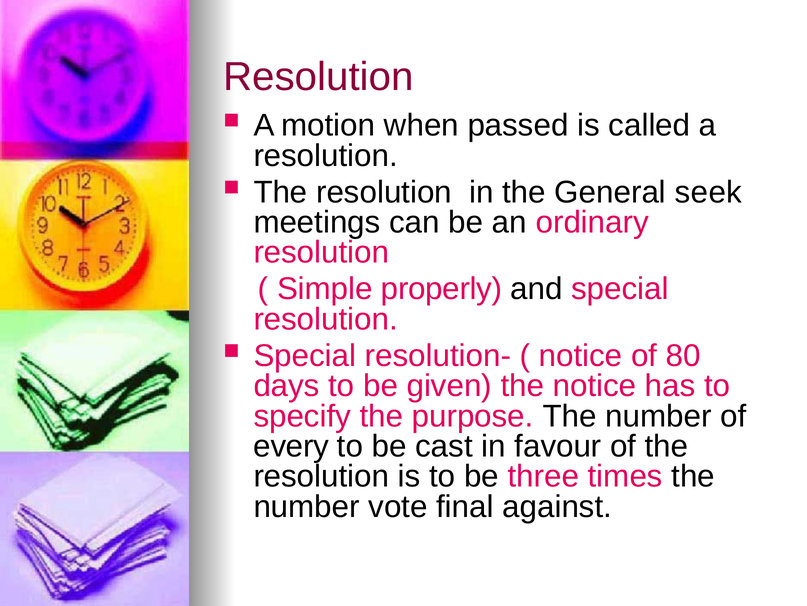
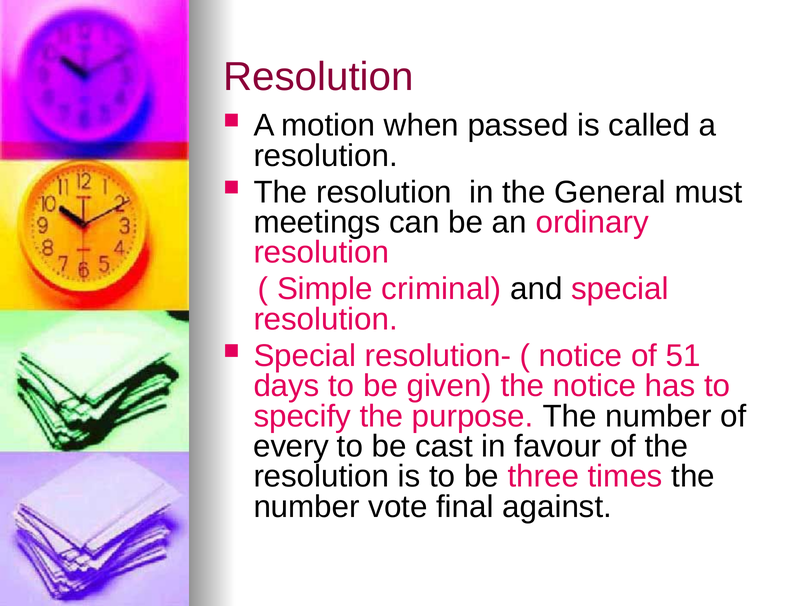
seek: seek -> must (709, 192)
properly: properly -> criminal (441, 289)
80: 80 -> 51 (683, 355)
